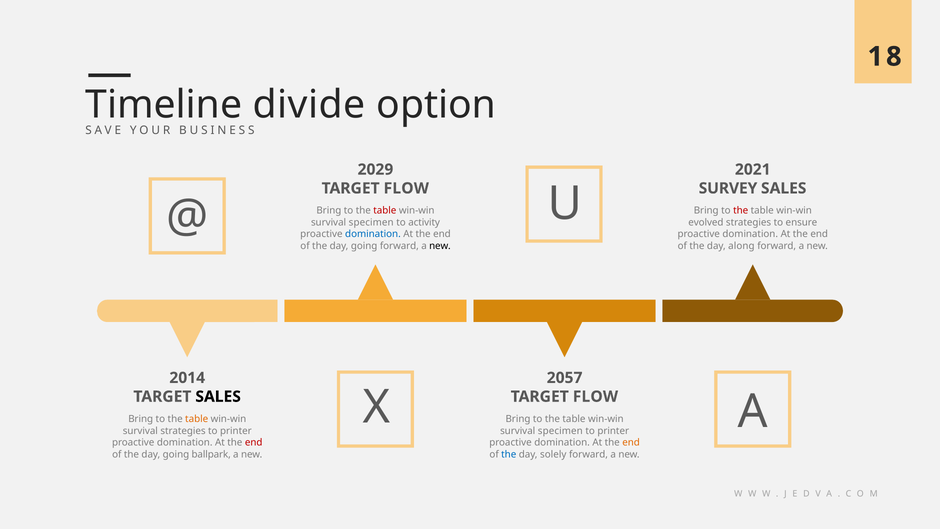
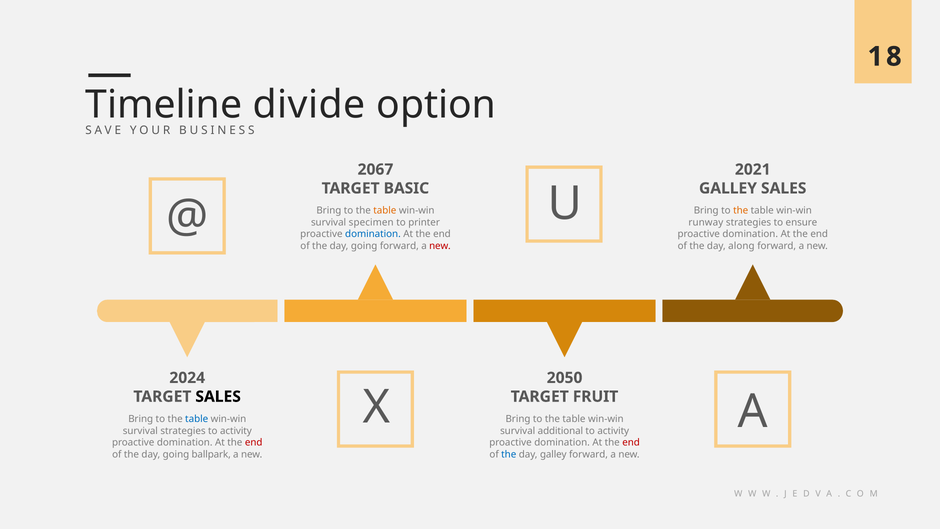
2029: 2029 -> 2067 (375, 169)
FLOW: FLOW -> BASIC (406, 188)
SURVEY: SURVEY -> GALLEY (728, 188)
table colour: red -> orange (385, 211)
the colour: red -> orange (741, 211)
activity: activity -> printer (424, 222)
evolved: evolved -> runway (706, 222)
new colour: black -> red (440, 246)
2014: 2014 -> 2024 (187, 378)
2057: 2057 -> 2050 (565, 378)
FLOW: FLOW -> FRUIT (595, 396)
table colour: orange -> blue (197, 419)
strategies to printer: printer -> activity (236, 431)
specimen: specimen -> additional (560, 431)
printer: printer -> activity (613, 431)
end colour: orange -> red (631, 442)
day solely: solely -> galley (553, 454)
